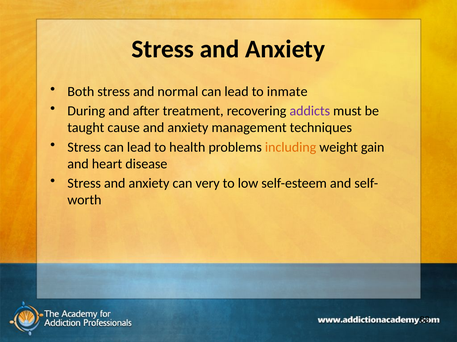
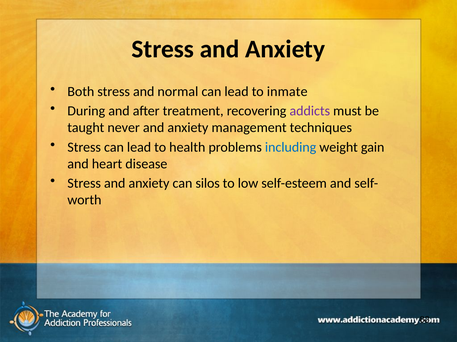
cause: cause -> never (124, 128)
including colour: orange -> blue (291, 147)
very: very -> silos (208, 184)
